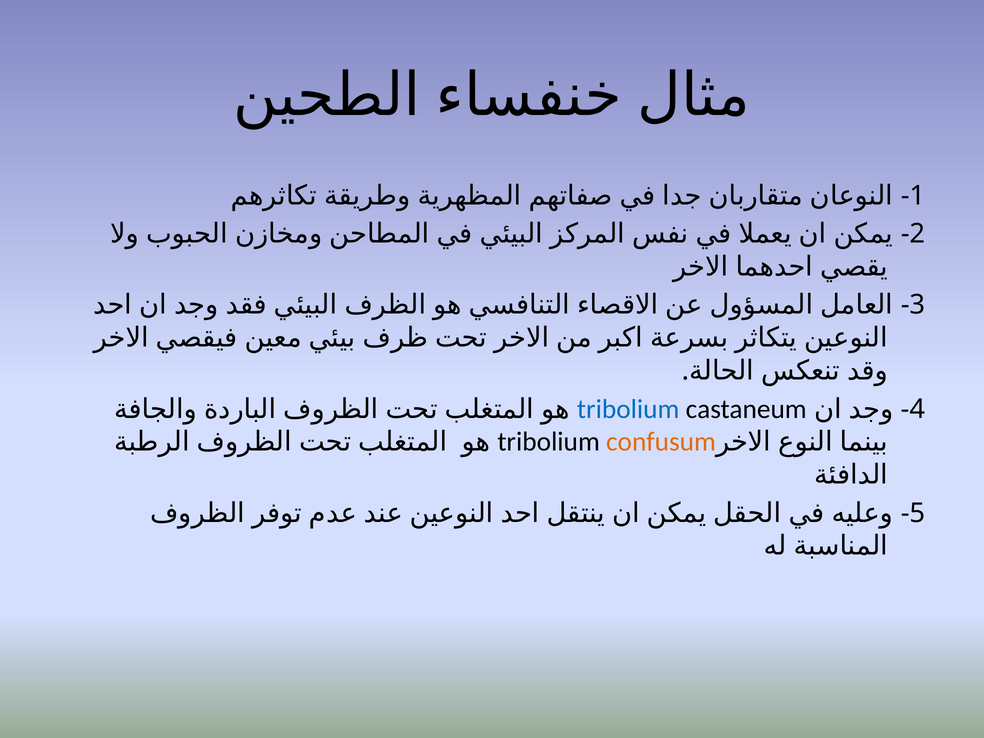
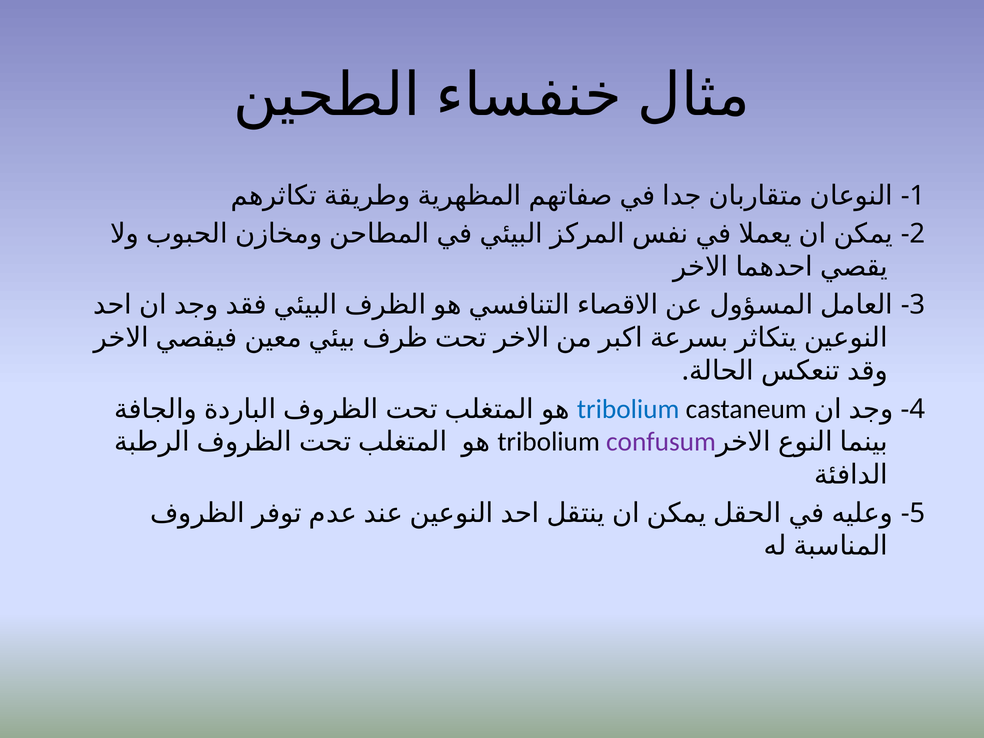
confusum colour: orange -> purple (661, 442)
